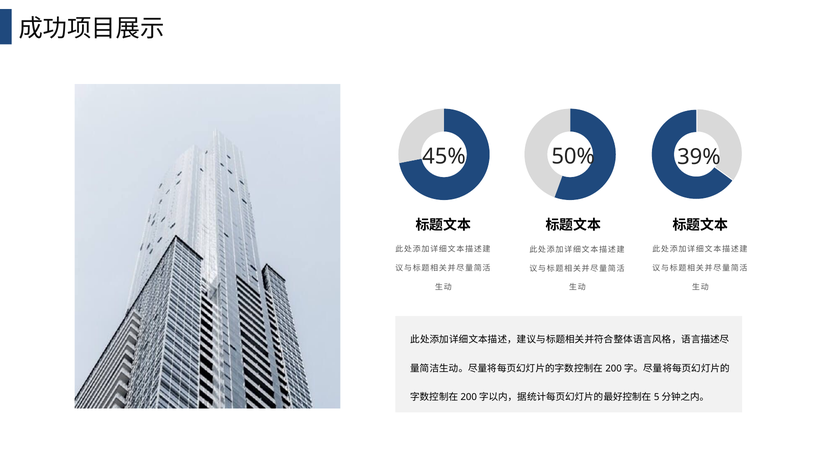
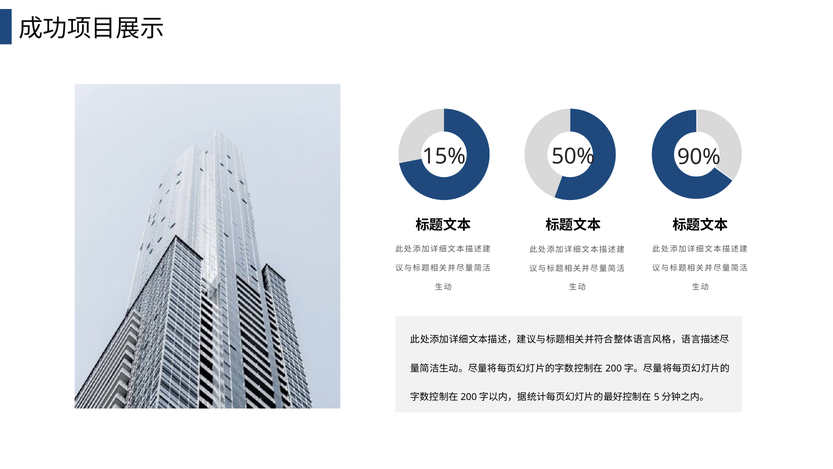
45%: 45% -> 15% (444, 156)
39%: 39% -> 90% (699, 157)
